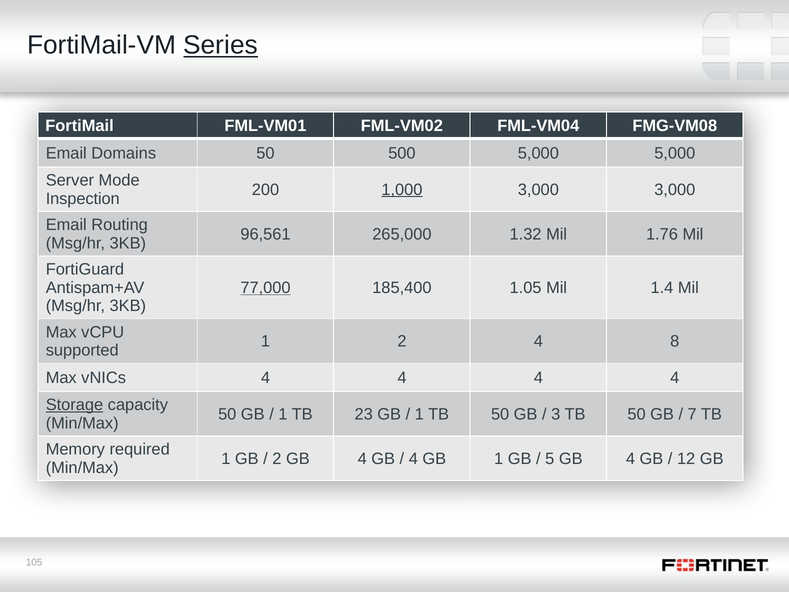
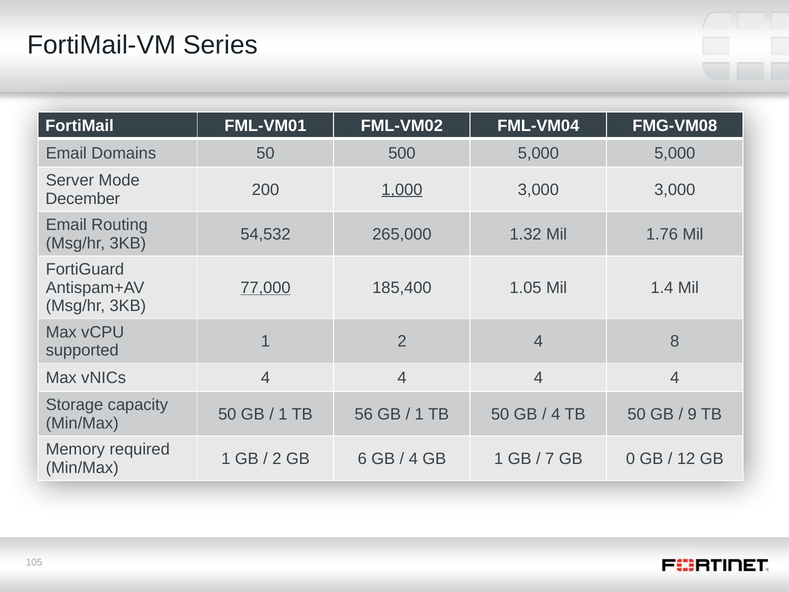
Series underline: present -> none (221, 45)
Inspection: Inspection -> December (83, 199)
96,561: 96,561 -> 54,532 (265, 234)
Storage underline: present -> none (74, 405)
23: 23 -> 56 (364, 414)
3: 3 -> 4 (556, 414)
7: 7 -> 9 (692, 414)
2 GB 4: 4 -> 6 (362, 458)
5: 5 -> 7 (550, 458)
4: 4 -> 0 (631, 458)
